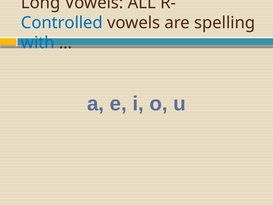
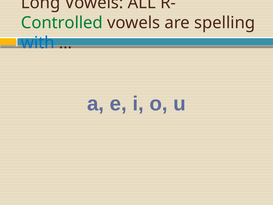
Controlled colour: blue -> green (62, 23)
